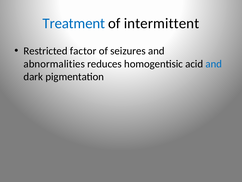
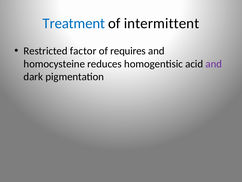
seizures: seizures -> requires (128, 51)
abnormalities: abnormalities -> homocysteine (54, 64)
and colour: blue -> purple (214, 64)
